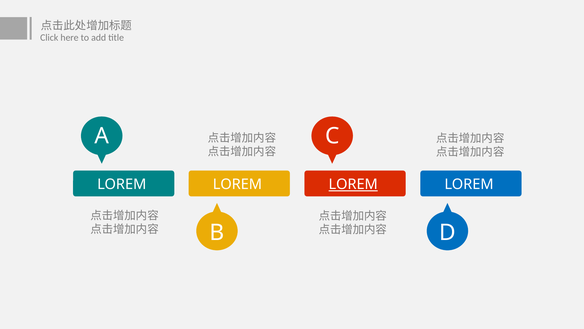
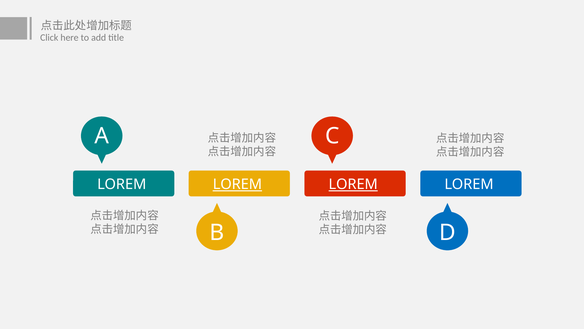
LOREM underline: none -> present (237, 184)
